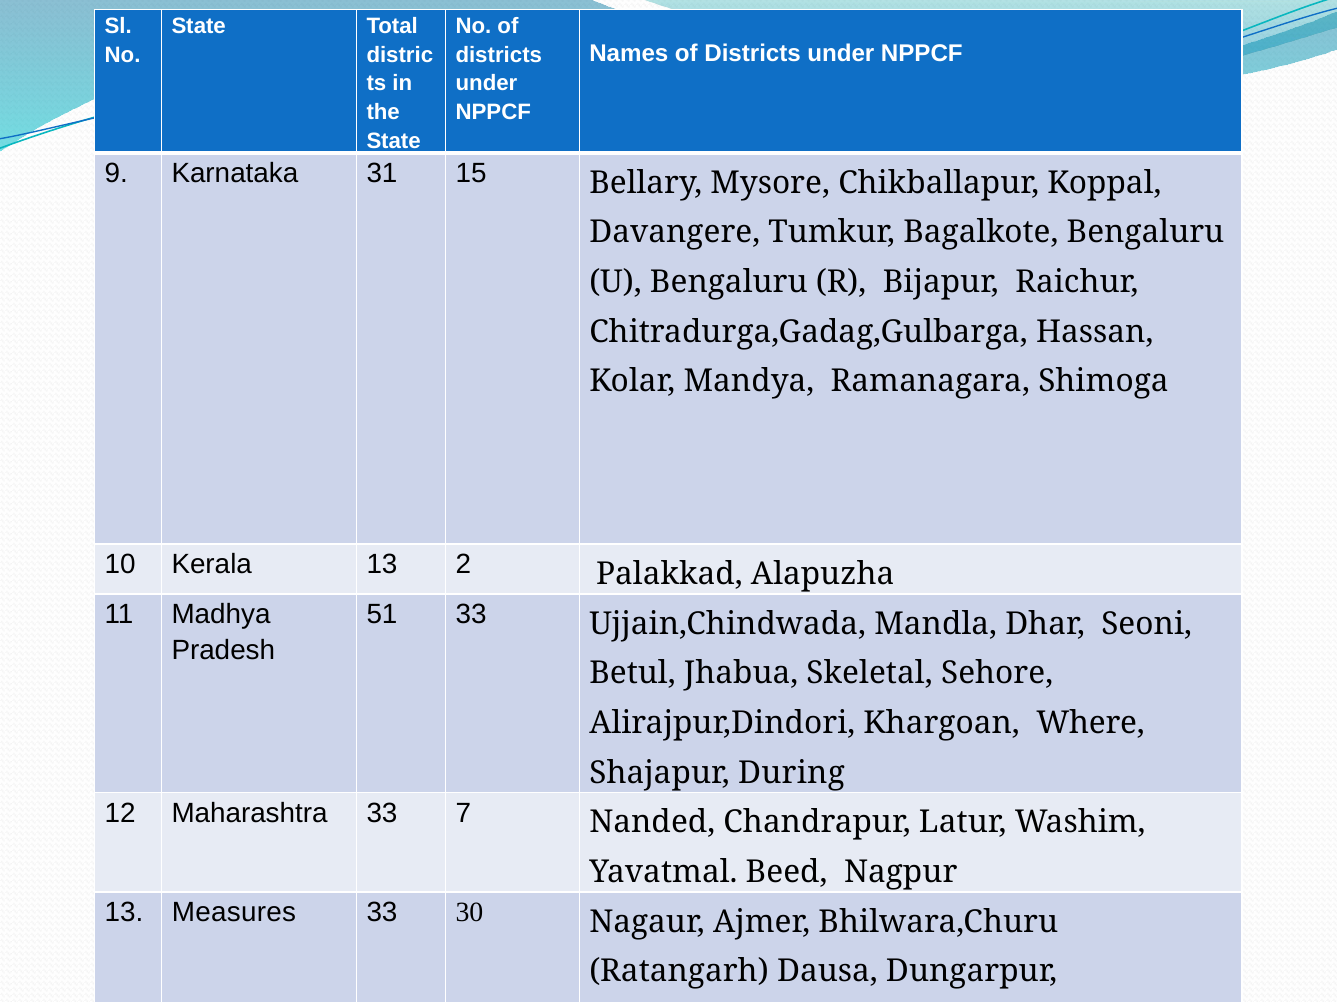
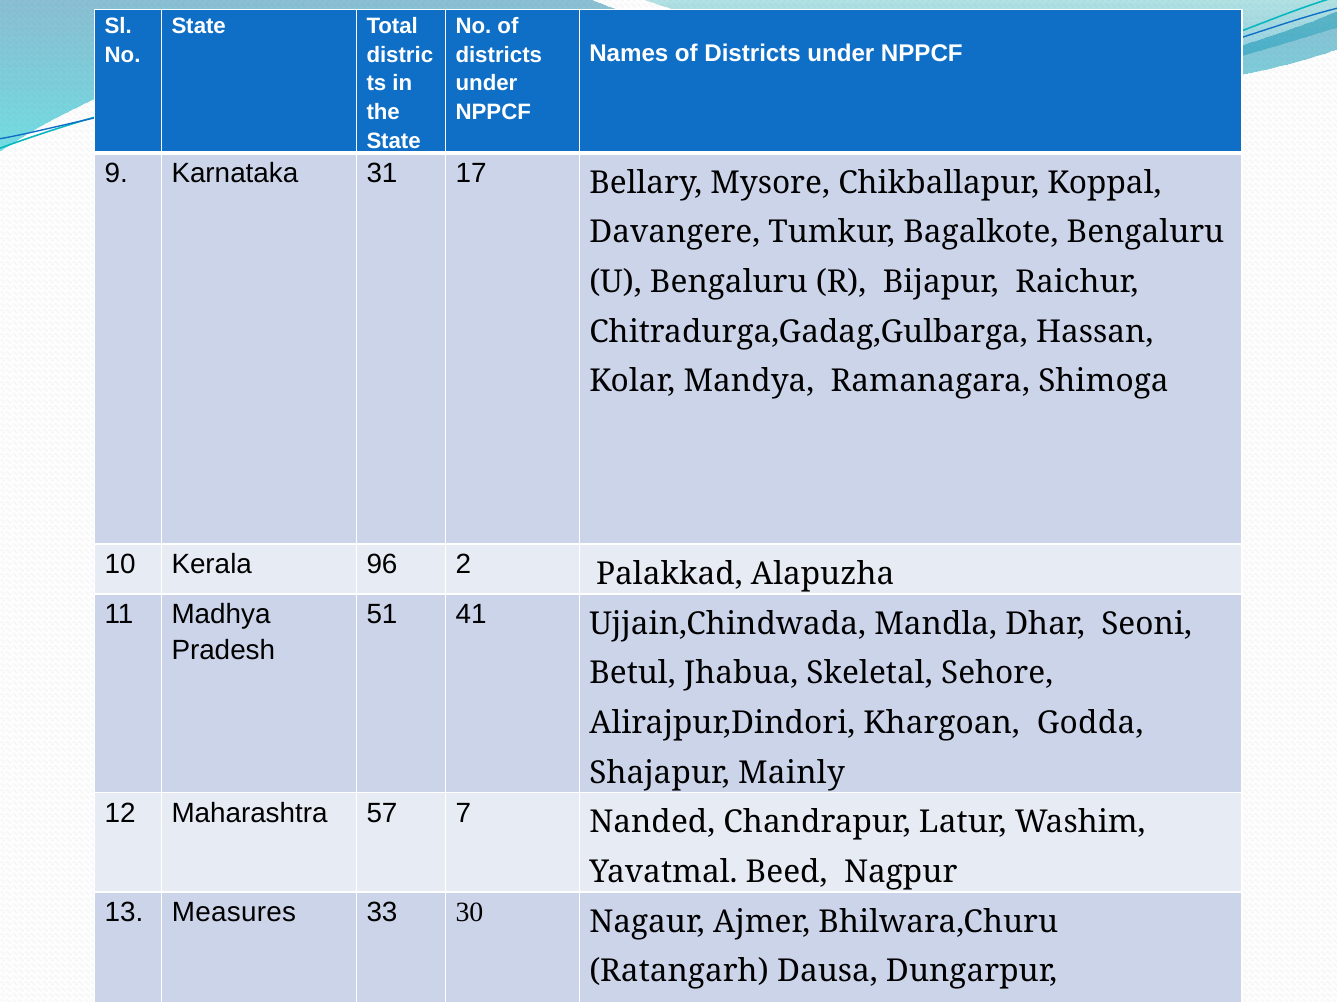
15: 15 -> 17 (471, 174)
Kerala 13: 13 -> 96 (382, 565)
51 33: 33 -> 41 (471, 615)
Where: Where -> Godda (1090, 724)
During: During -> Mainly (791, 773)
Maharashtra 33: 33 -> 57 (382, 814)
